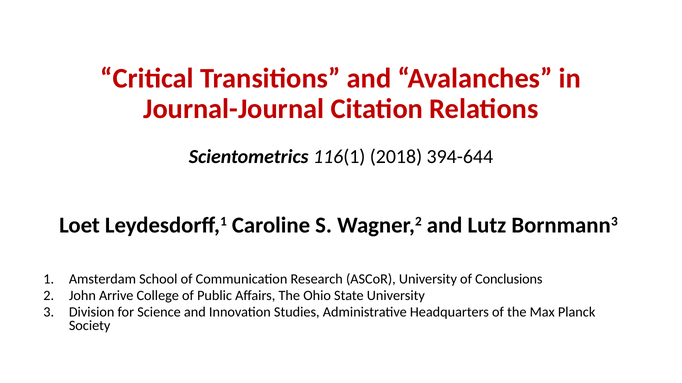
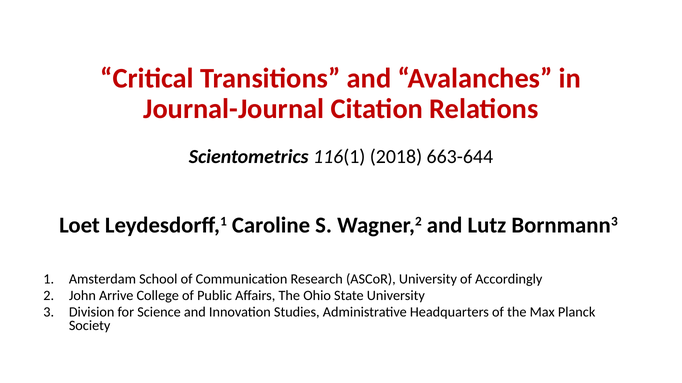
394-644: 394-644 -> 663-644 (460, 157)
Conclusions: Conclusions -> Accordingly (509, 280)
